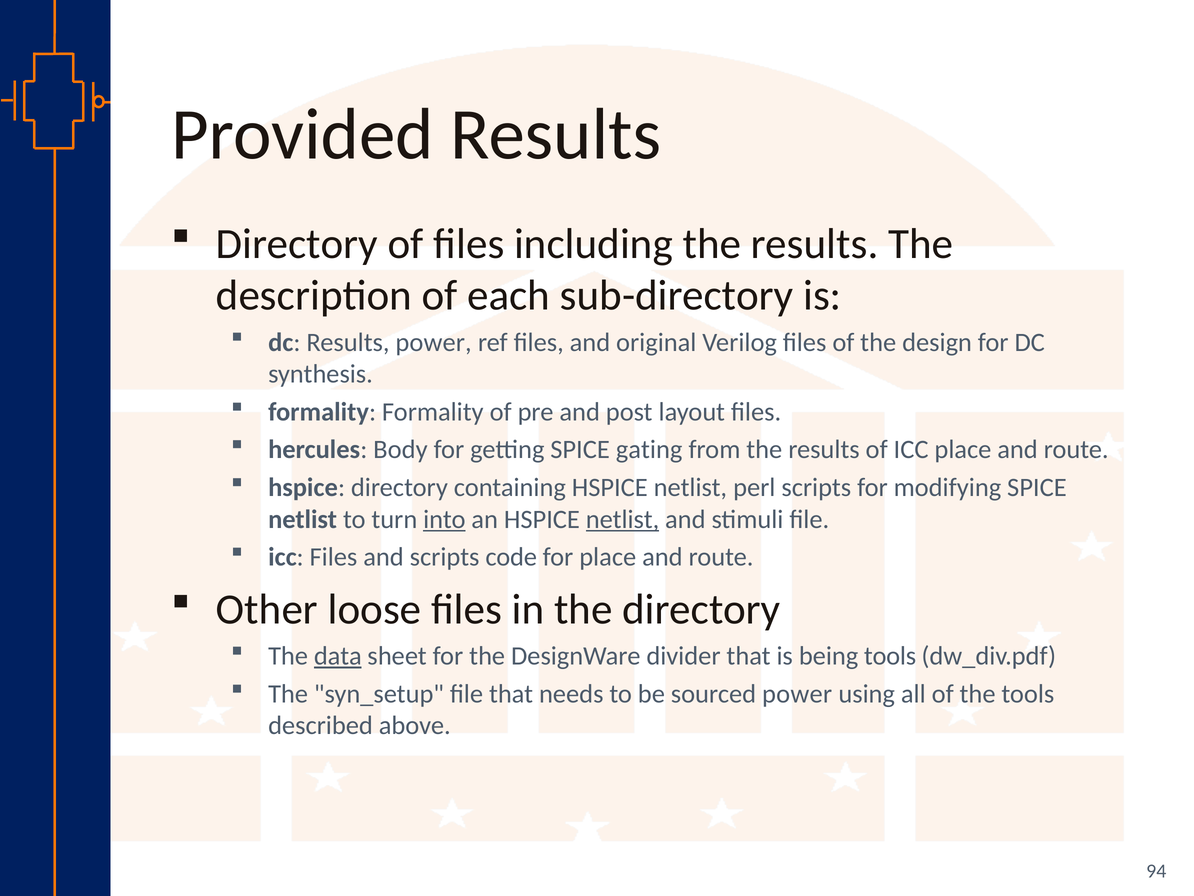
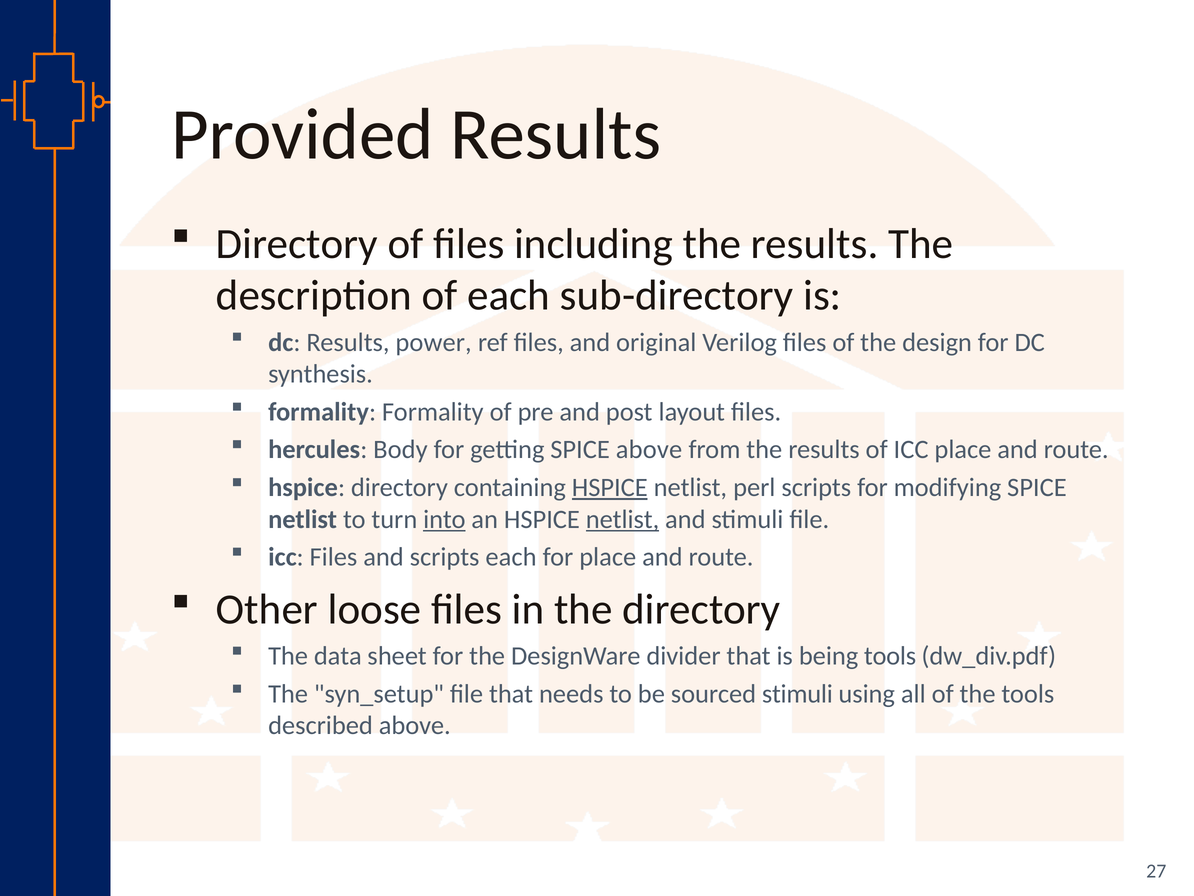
SPICE gating: gating -> above (649, 449)
HSPICE underline: none -> present (610, 487)
scripts code: code -> each (511, 557)
data underline: present -> none (338, 656)
sourced power: power -> stimuli (797, 694)
94: 94 -> 27 (1156, 871)
